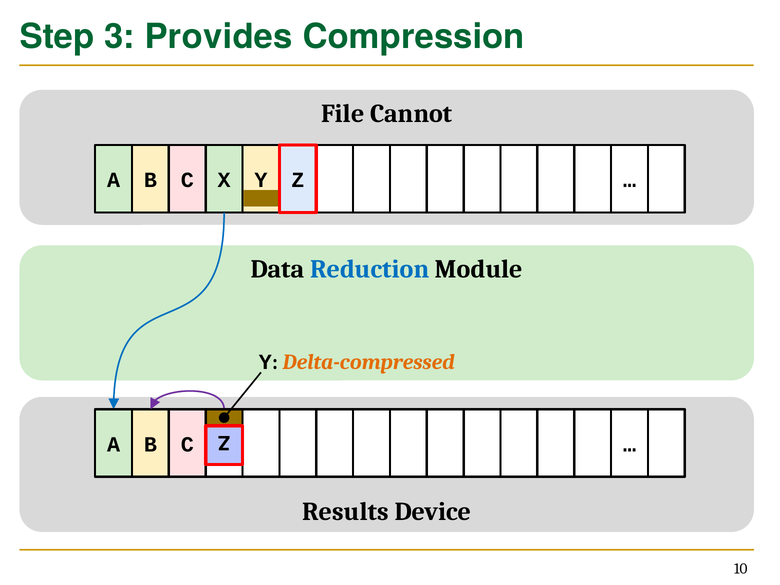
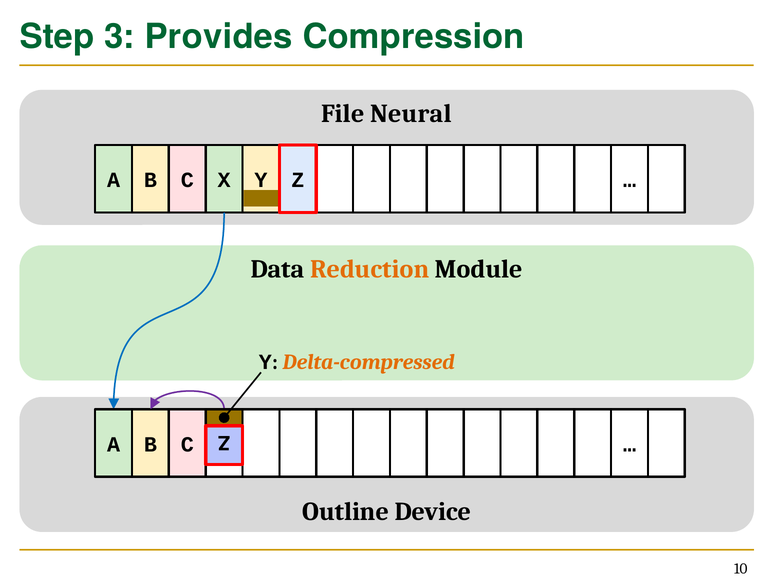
Cannot: Cannot -> Neural (411, 114)
Reduction colour: blue -> orange (370, 269)
Results: Results -> Outline (346, 512)
